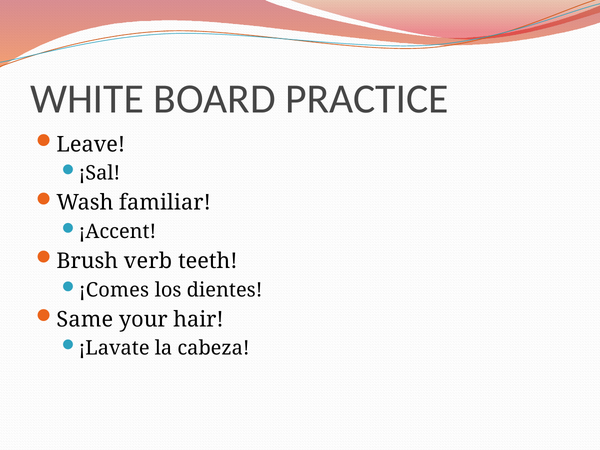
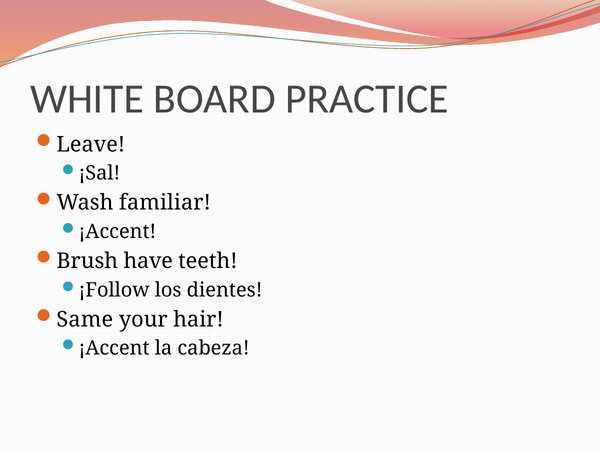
verb: verb -> have (148, 261)
¡Comes: ¡Comes -> ¡Follow (114, 290)
¡Lavate: ¡Lavate -> ¡Accent (114, 348)
